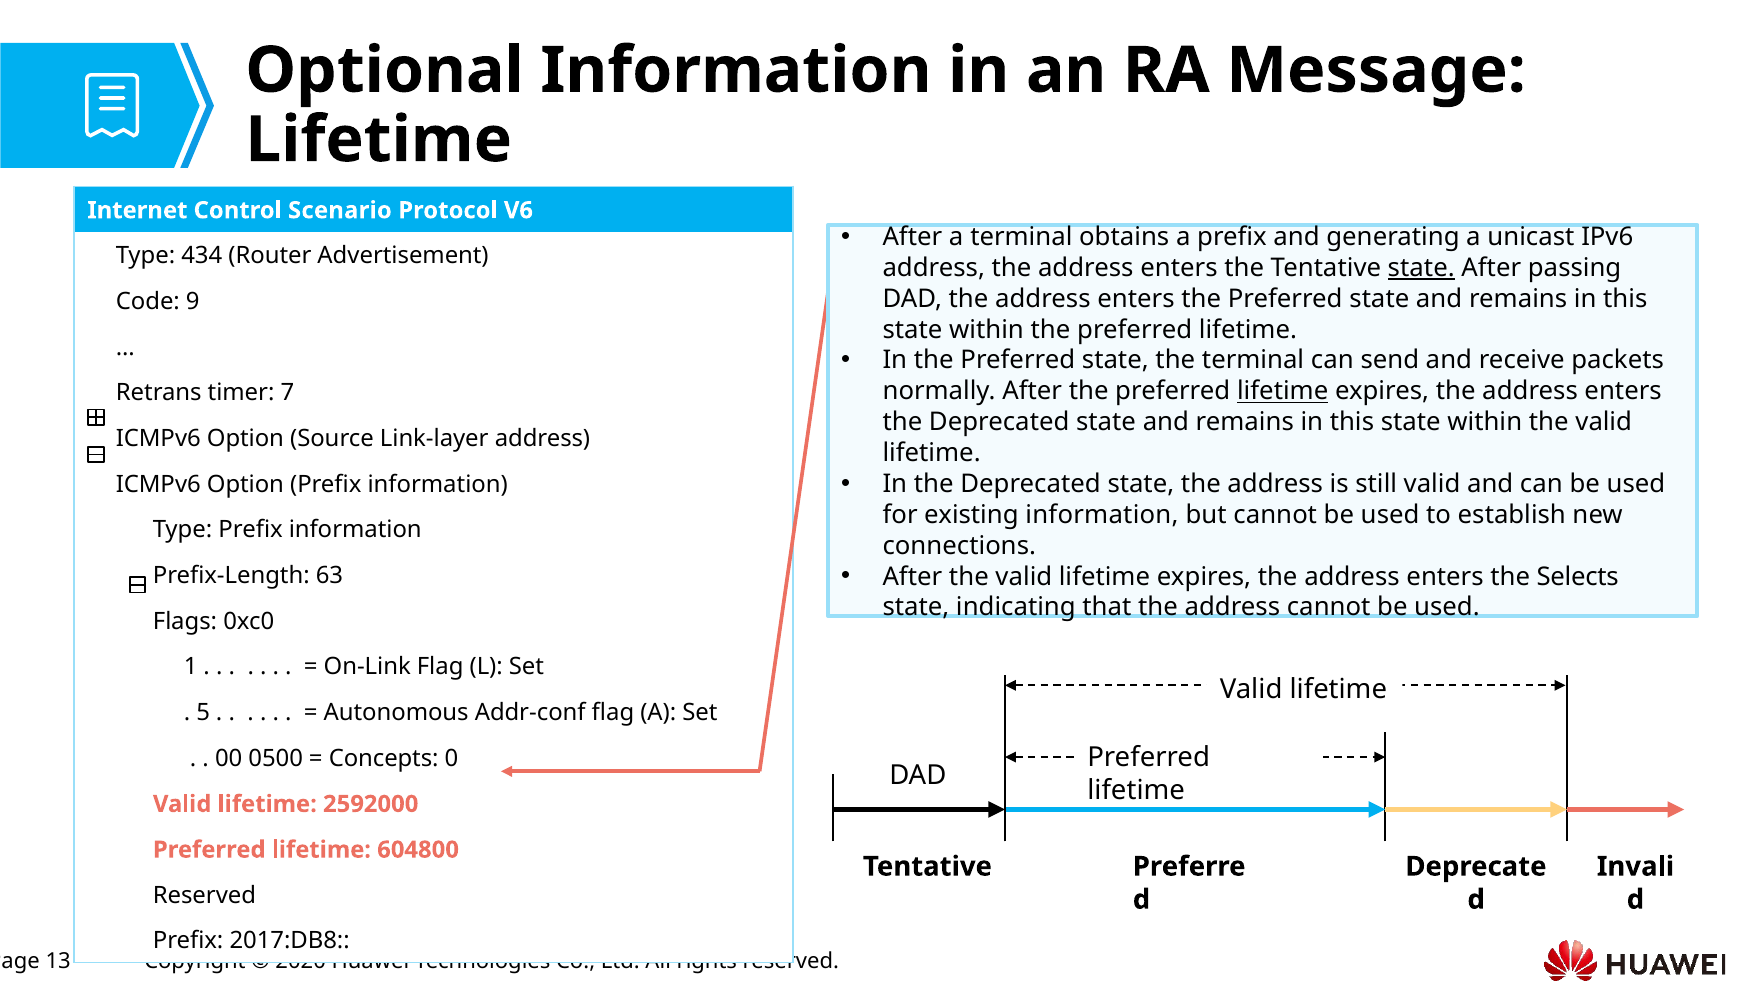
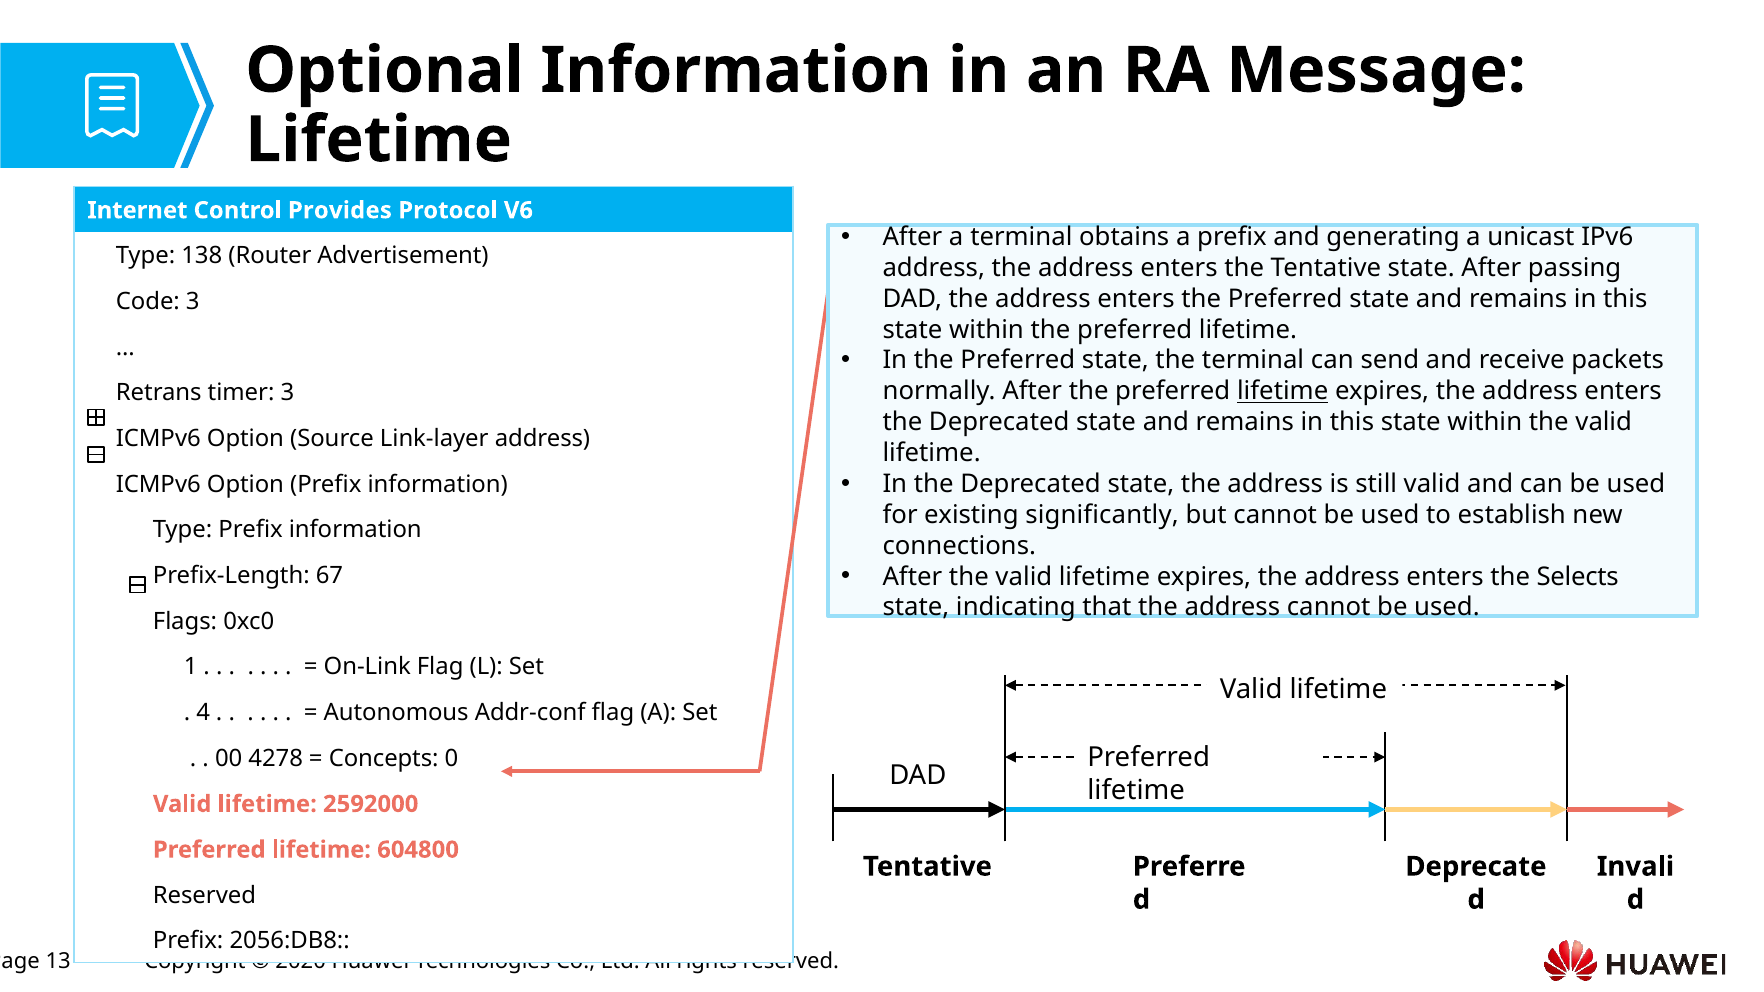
Scenario: Scenario -> Provides (340, 210)
434: 434 -> 138 (202, 256)
state underline: present -> none (1421, 268)
Code 9: 9 -> 3 (193, 302)
timer 7: 7 -> 3 (287, 393)
existing information: information -> significantly (1102, 515)
63: 63 -> 67 (330, 576)
5: 5 -> 4 (203, 713)
0500: 0500 -> 4278 (276, 759)
2017:DB8: 2017:DB8 -> 2056:DB8 (290, 941)
